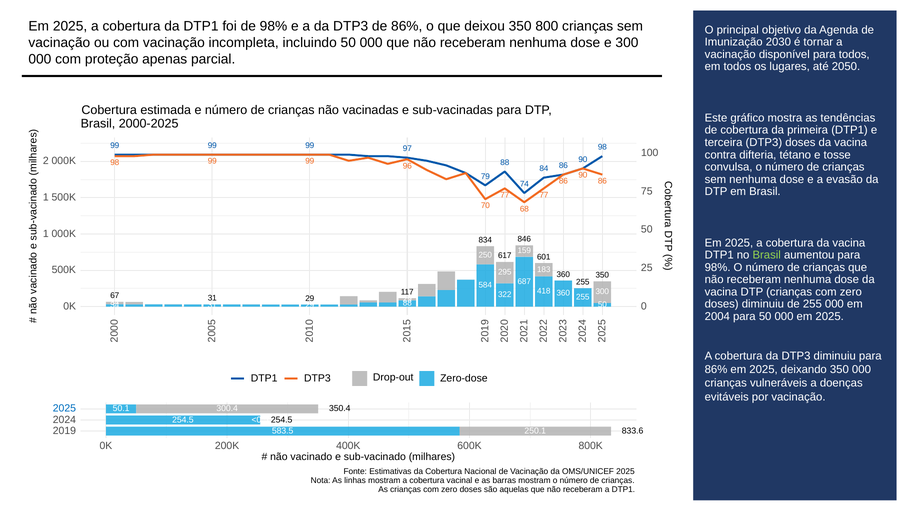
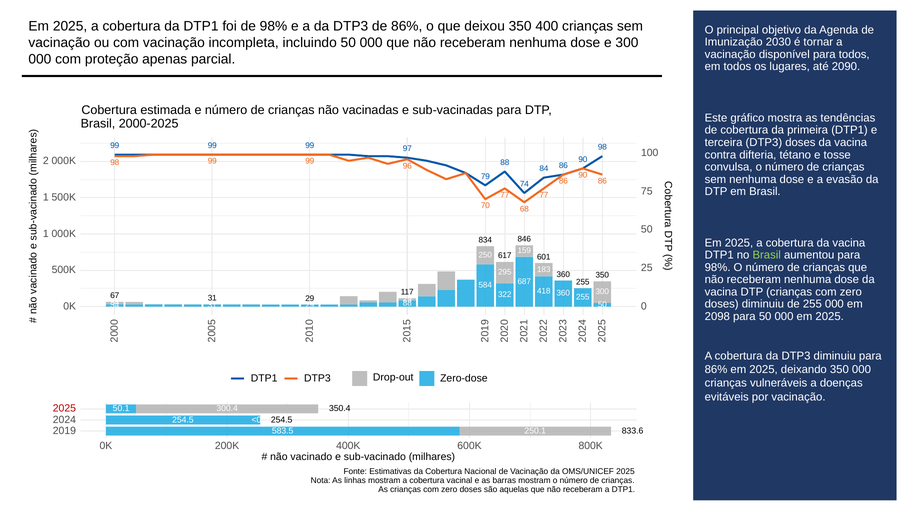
800: 800 -> 400 (547, 26)
2050: 2050 -> 2090 (846, 67)
2004: 2004 -> 2098 (717, 316)
2025 colour: blue -> red (64, 408)
